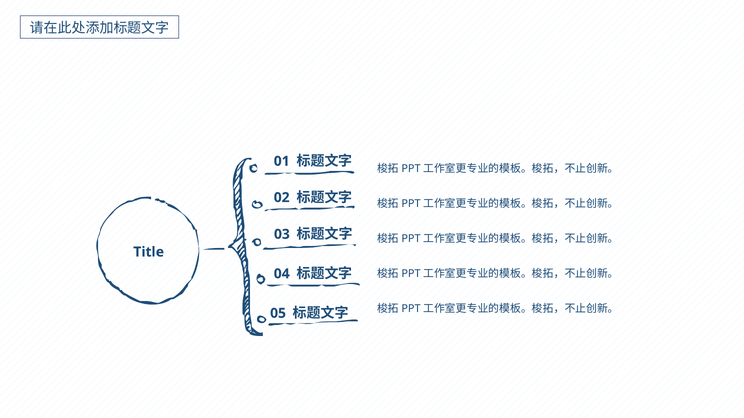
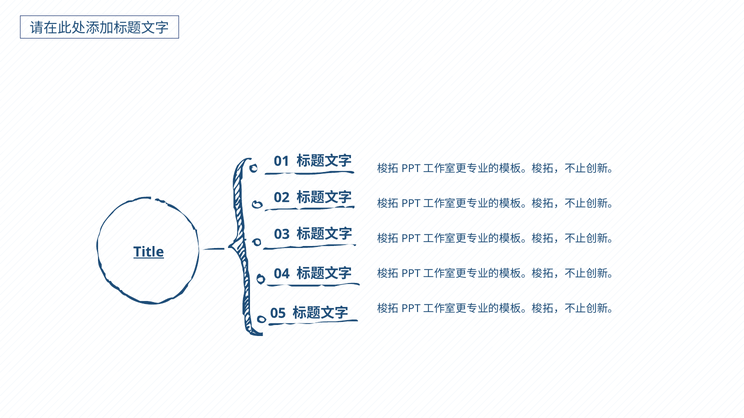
Title underline: none -> present (149, 252)
